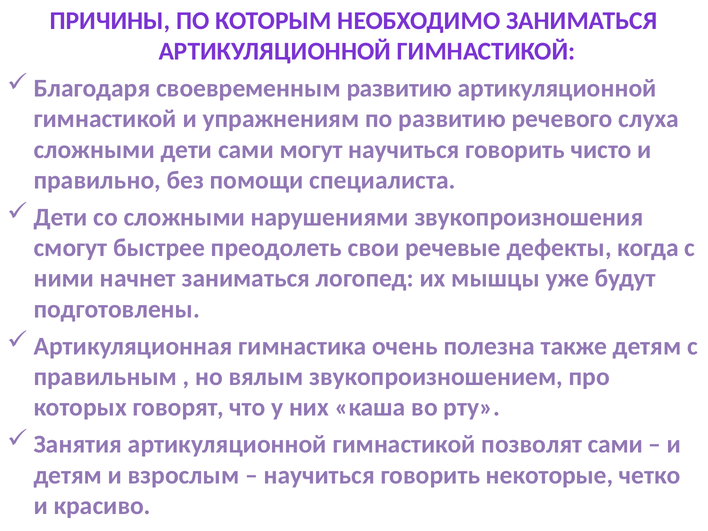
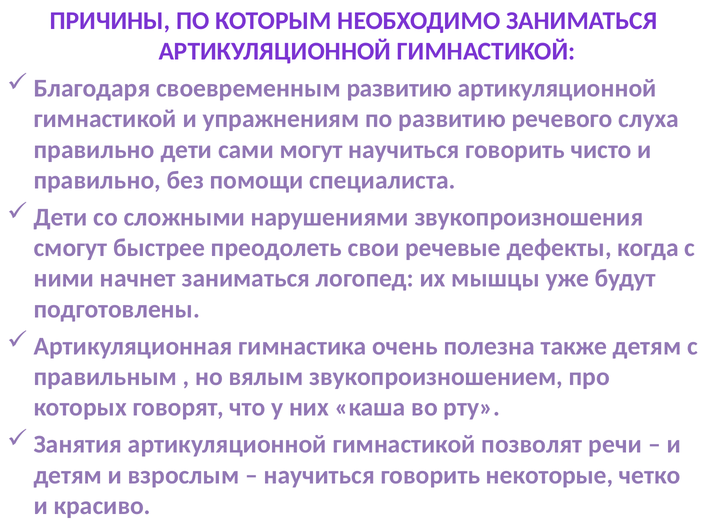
сложными: сложными -> правильно (94, 150)
позволят сами: сами -> речи (615, 444)
